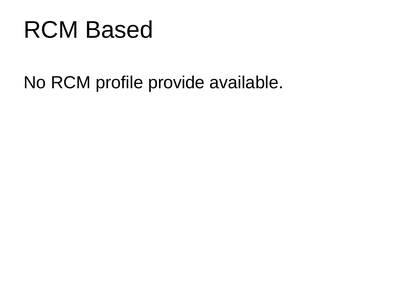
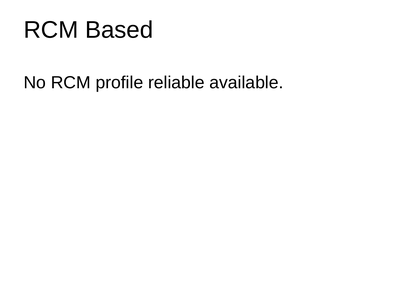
provide: provide -> reliable (176, 83)
